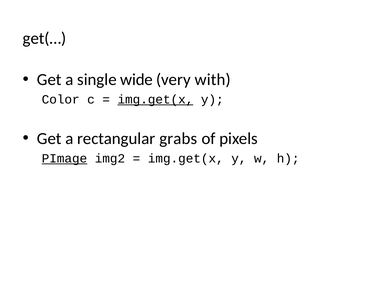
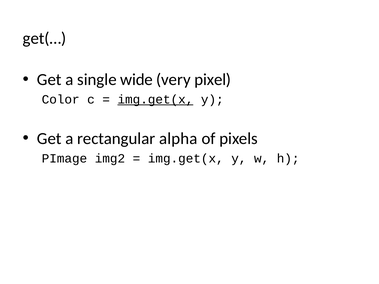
with: with -> pixel (213, 80)
grabs: grabs -> alpha (178, 139)
PImage underline: present -> none (64, 159)
